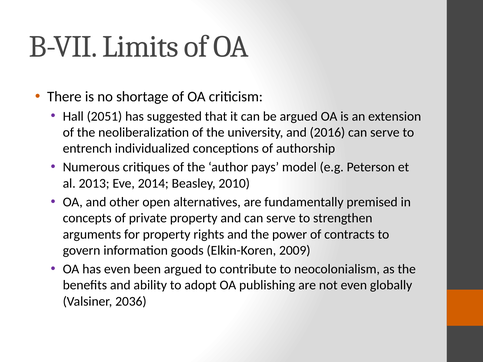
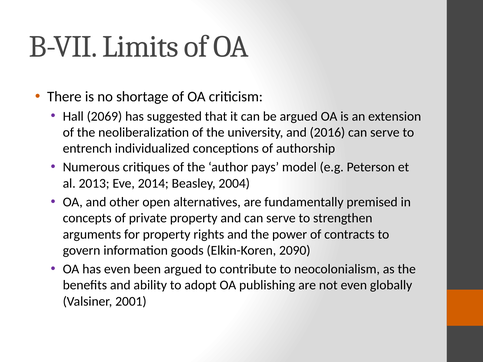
2051: 2051 -> 2069 (104, 116)
2010: 2010 -> 2004 (234, 183)
2009: 2009 -> 2090 (295, 251)
2036: 2036 -> 2001 (131, 302)
